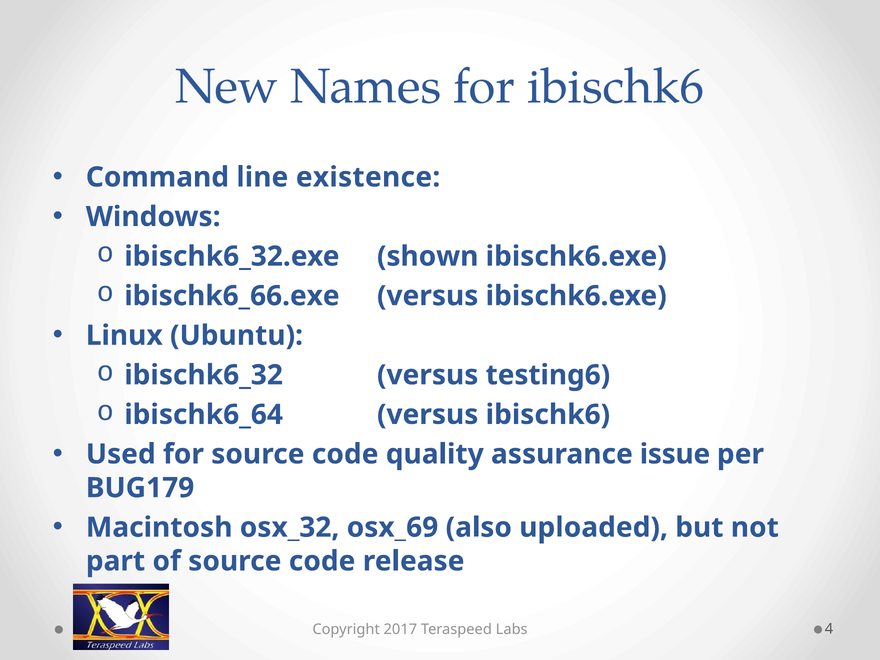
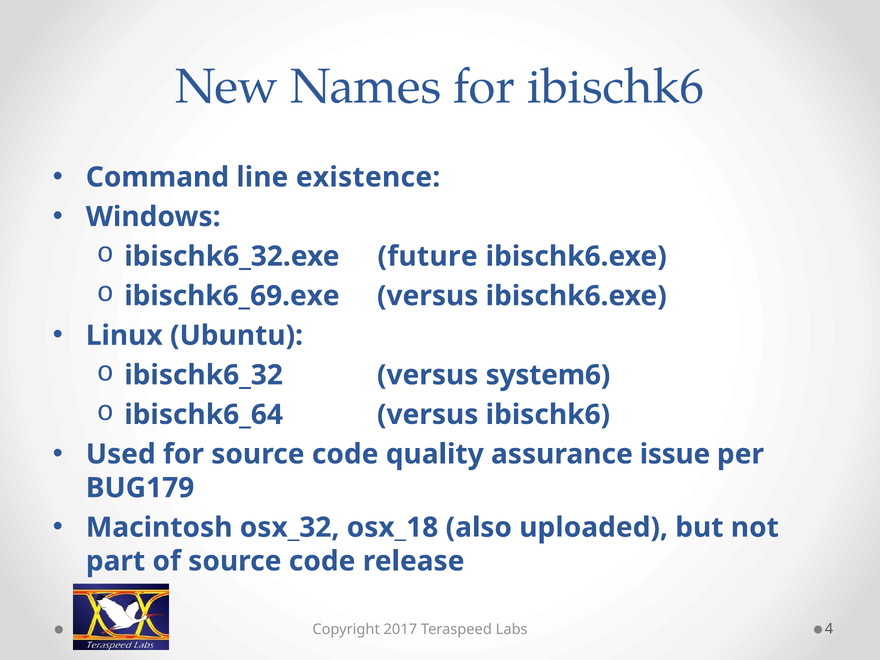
shown: shown -> future (428, 256)
ibischk6_66.exe: ibischk6_66.exe -> ibischk6_69.exe (232, 296)
testing6: testing6 -> system6 (548, 375)
osx_69: osx_69 -> osx_18 (392, 527)
